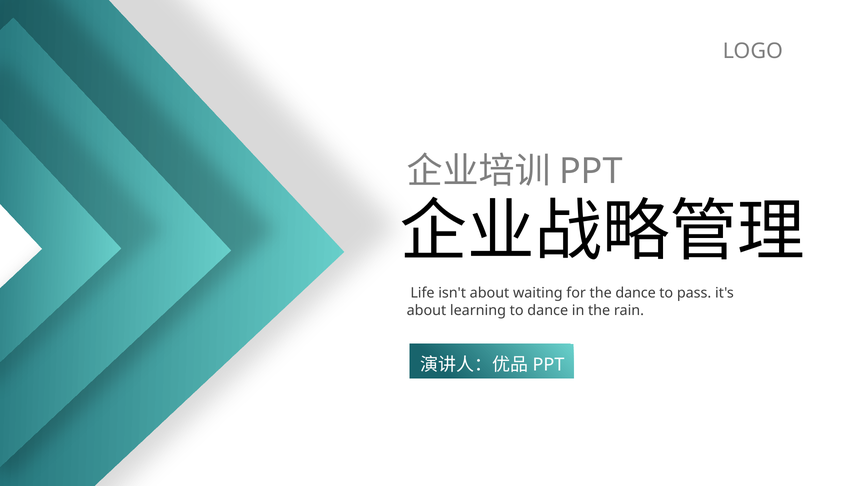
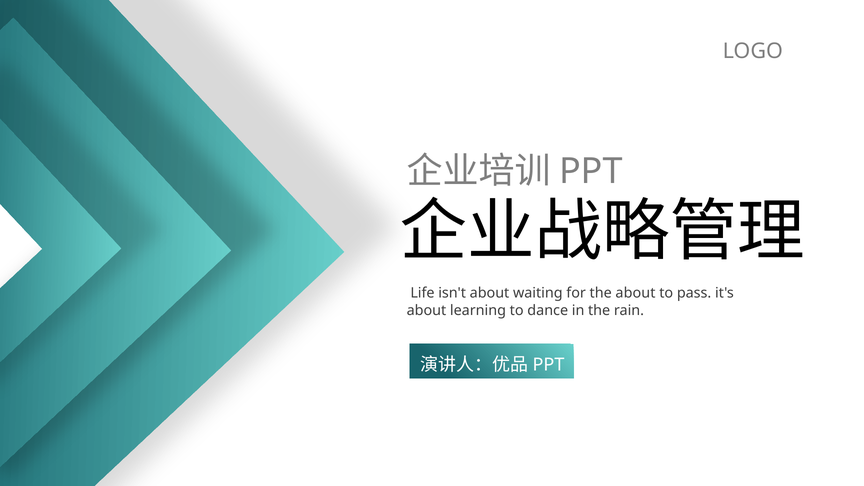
the dance: dance -> about (636, 293)
